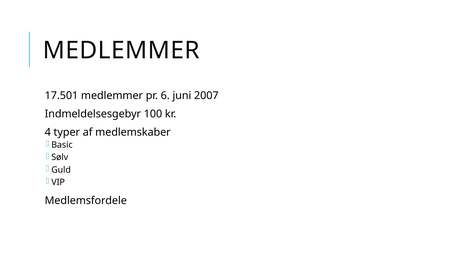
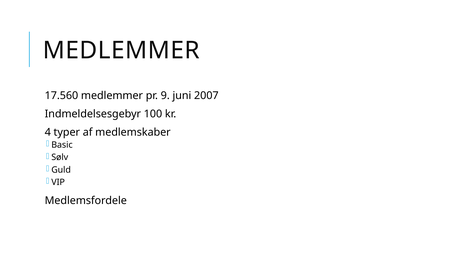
17.501: 17.501 -> 17.560 (61, 95)
6: 6 -> 9 (165, 95)
